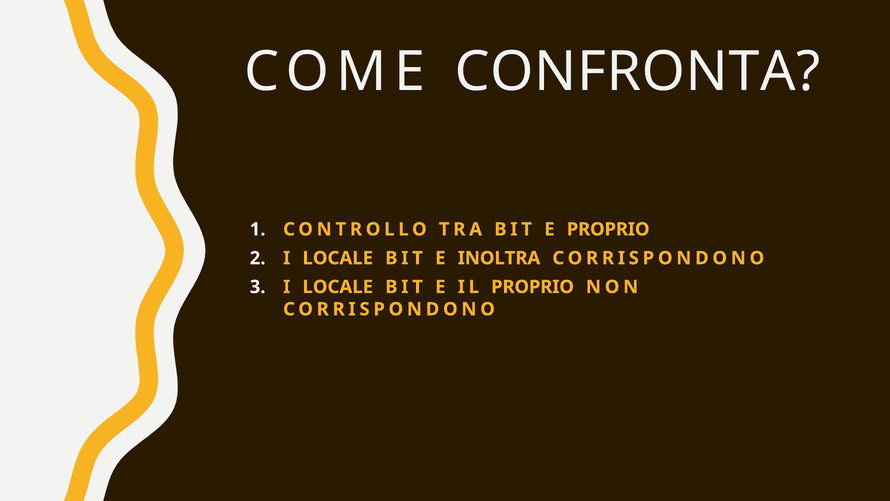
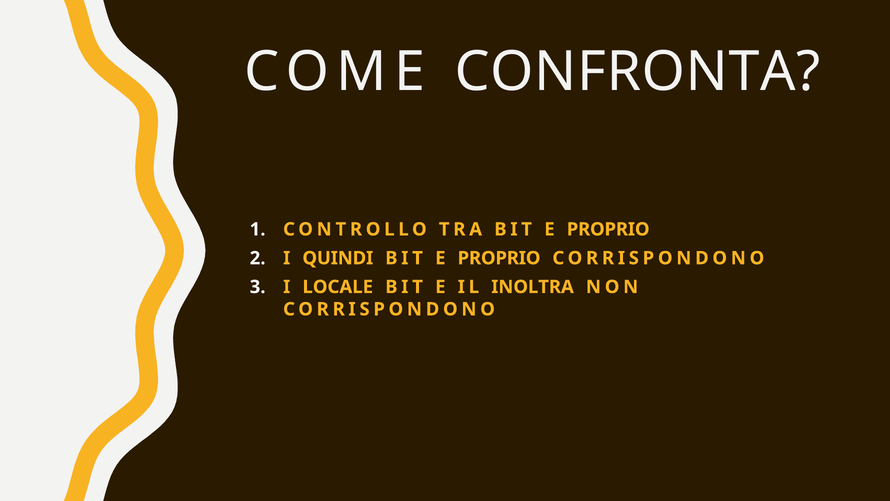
LOCALE: LOCALE -> QUINDI (338, 258)
INOLTRA: INOLTRA -> PROPRIO (499, 258)
IL PROPRIO: PROPRIO -> INOLTRA (532, 287)
